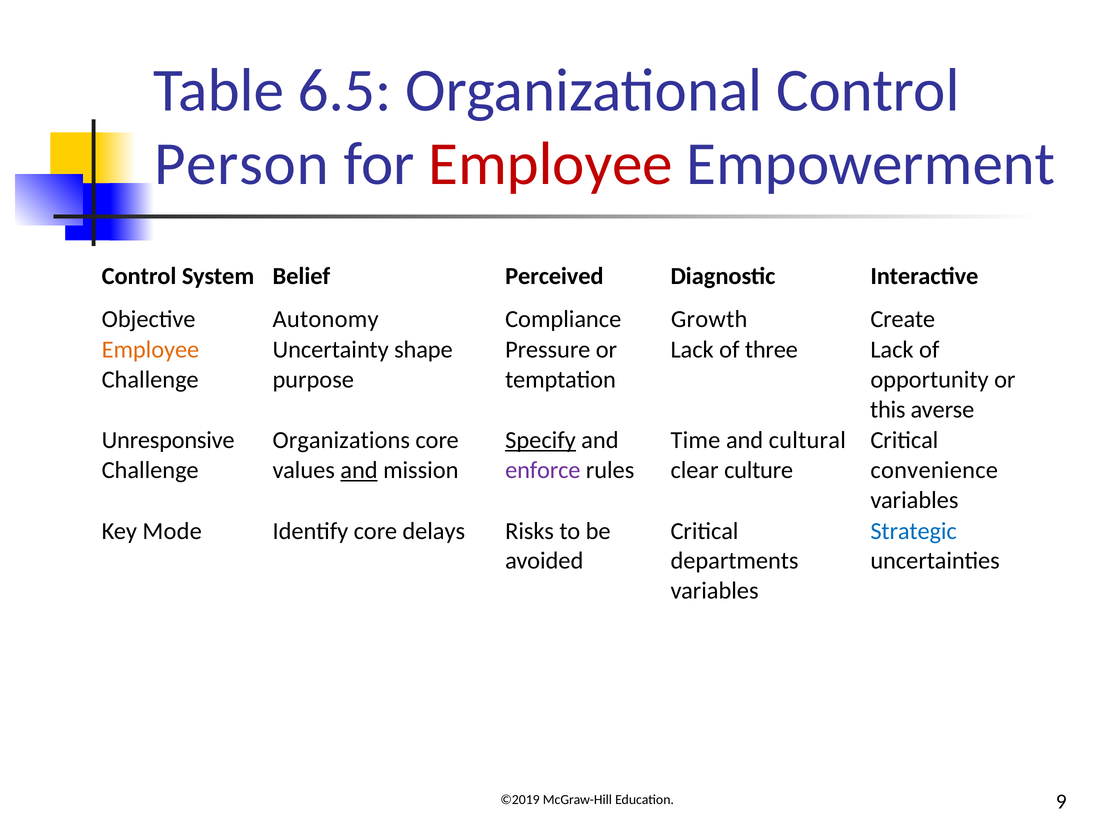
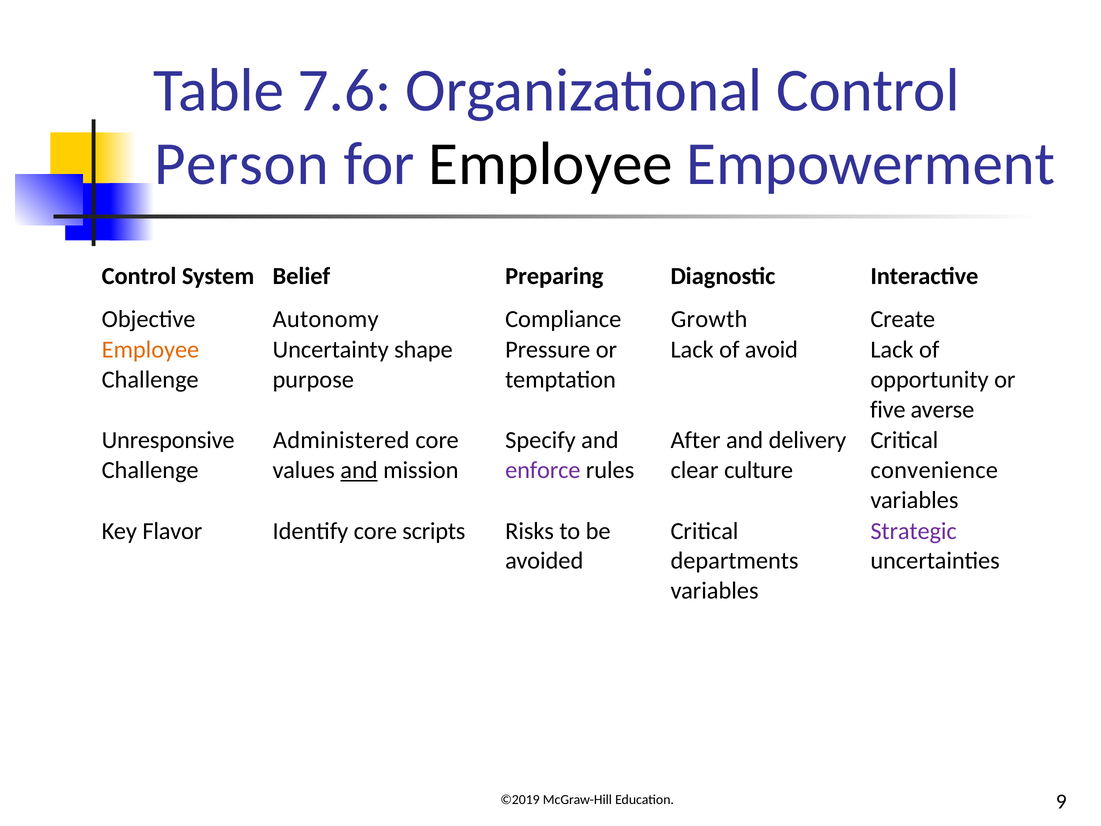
6.5: 6.5 -> 7.6 (345, 91)
Employee colour: red -> black (551, 164)
Perceived: Perceived -> Preparing (554, 276)
three: three -> avoid (771, 350)
this: this -> five (888, 409)
Organizations: Organizations -> Administered (341, 440)
Specify underline: present -> none (540, 440)
Time: Time -> After (696, 440)
cultural: cultural -> delivery (807, 440)
Mode: Mode -> Flavor (172, 531)
delays: delays -> scripts (434, 531)
Strategic colour: blue -> purple (914, 531)
